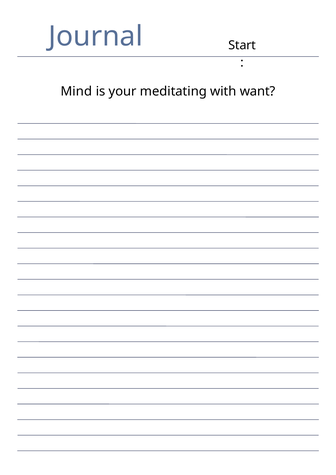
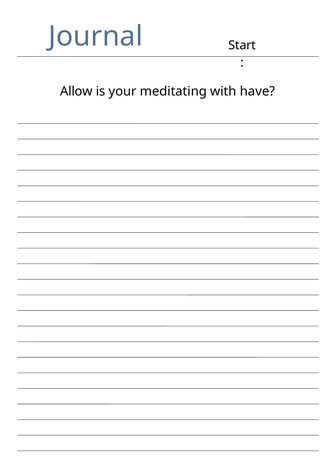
Mind: Mind -> Allow (76, 91)
want: want -> have (257, 91)
